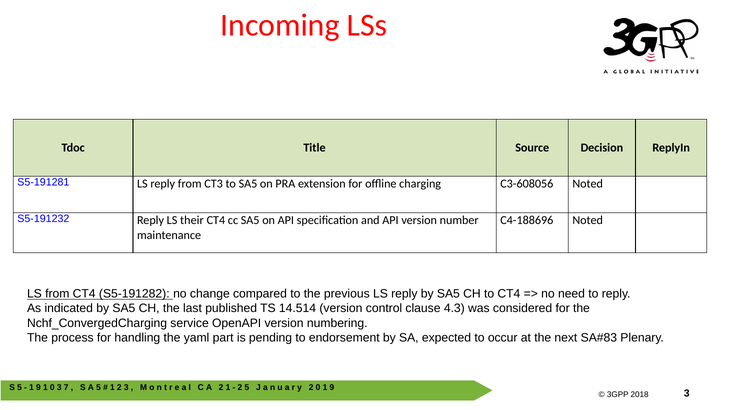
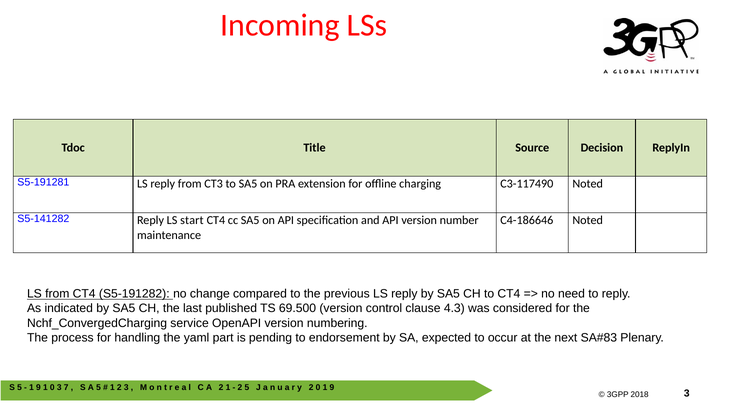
C3-608056: C3-608056 -> C3-117490 (527, 184)
S5-191232: S5-191232 -> S5-141282 (43, 219)
their: their -> start (192, 220)
C4-188696: C4-188696 -> C4-186646 (527, 220)
14.514: 14.514 -> 69.500 (298, 308)
